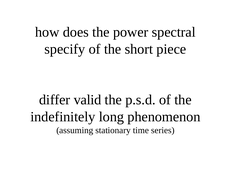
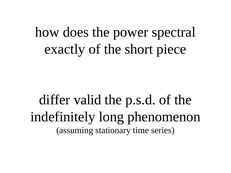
specify: specify -> exactly (65, 49)
